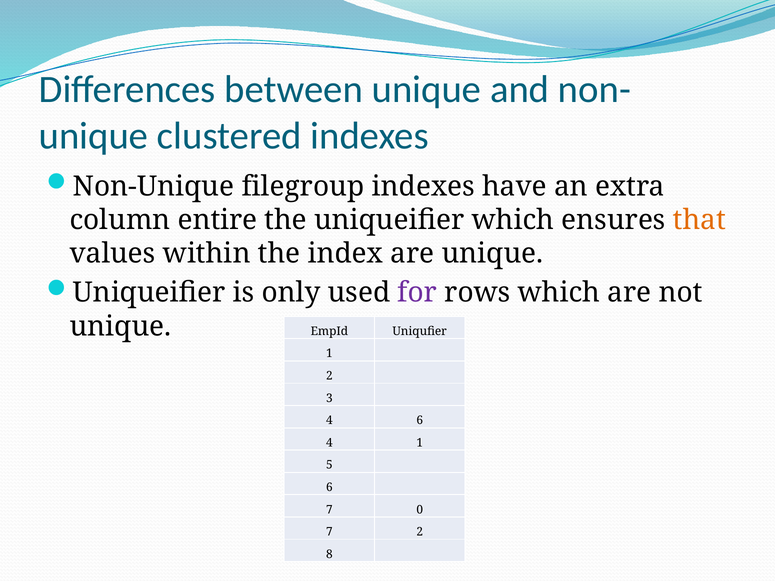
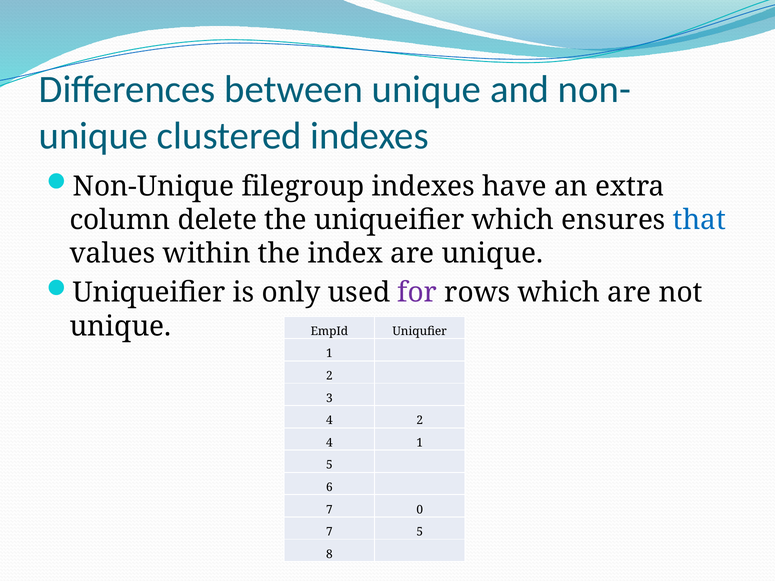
entire: entire -> delete (217, 220)
that colour: orange -> blue (699, 220)
4 6: 6 -> 2 (420, 421)
7 2: 2 -> 5 (420, 532)
